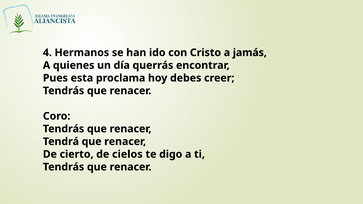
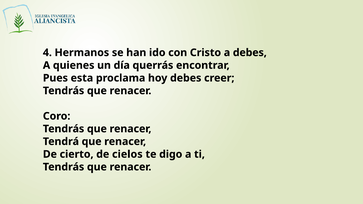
a jamás: jamás -> debes (250, 53)
